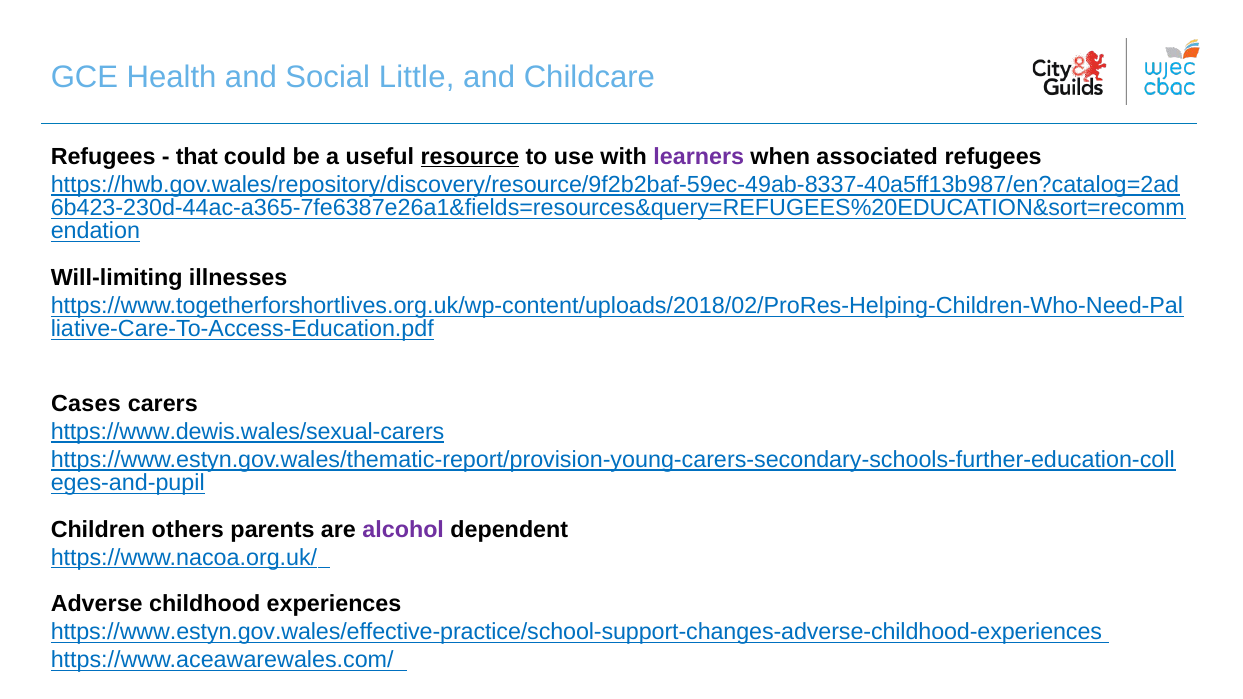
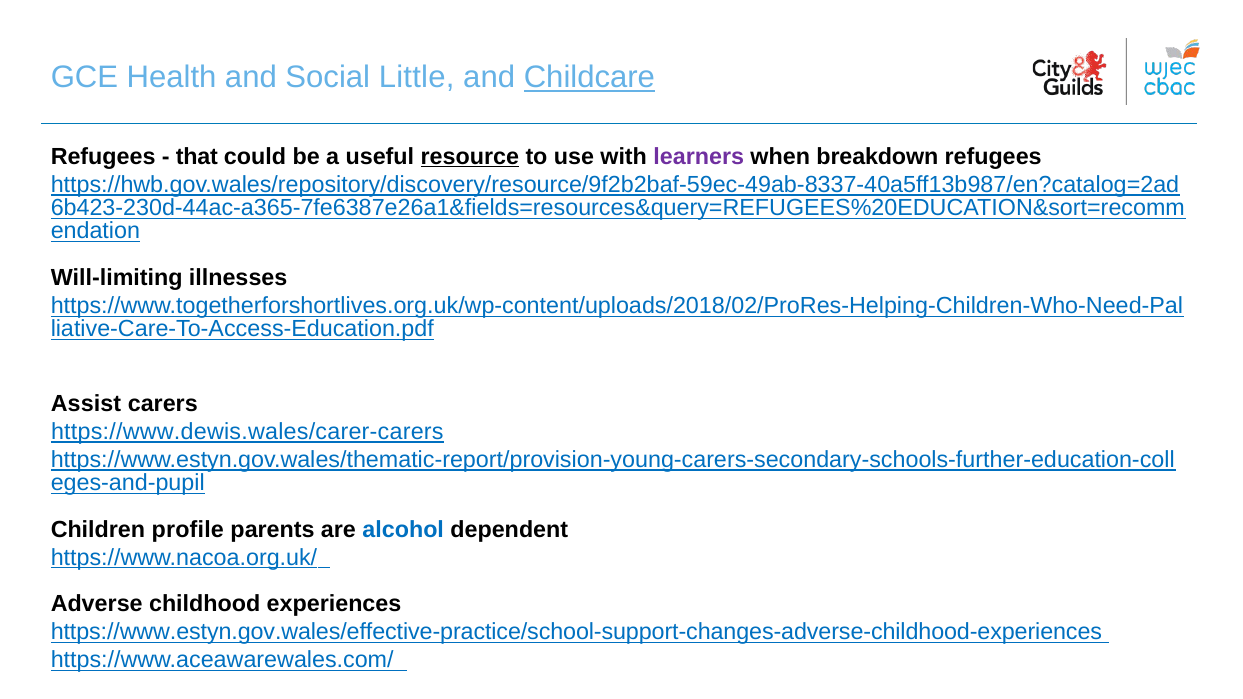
Childcare underline: none -> present (589, 77)
associated: associated -> breakdown (877, 157)
Cases: Cases -> Assist (86, 404)
https://www.dewis.wales/sexual-carers: https://www.dewis.wales/sexual-carers -> https://www.dewis.wales/carer-carers (247, 432)
others: others -> profile (188, 530)
alcohol colour: purple -> blue (403, 530)
